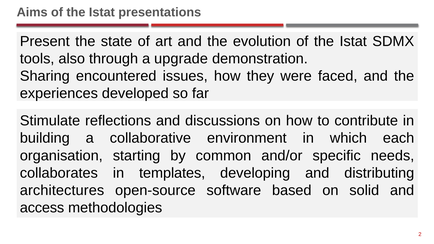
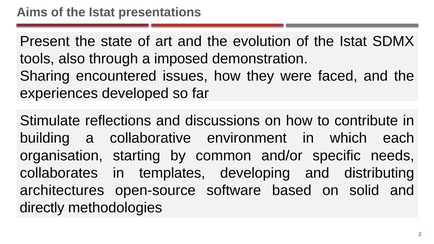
upgrade: upgrade -> imposed (181, 59)
access: access -> directly (42, 208)
